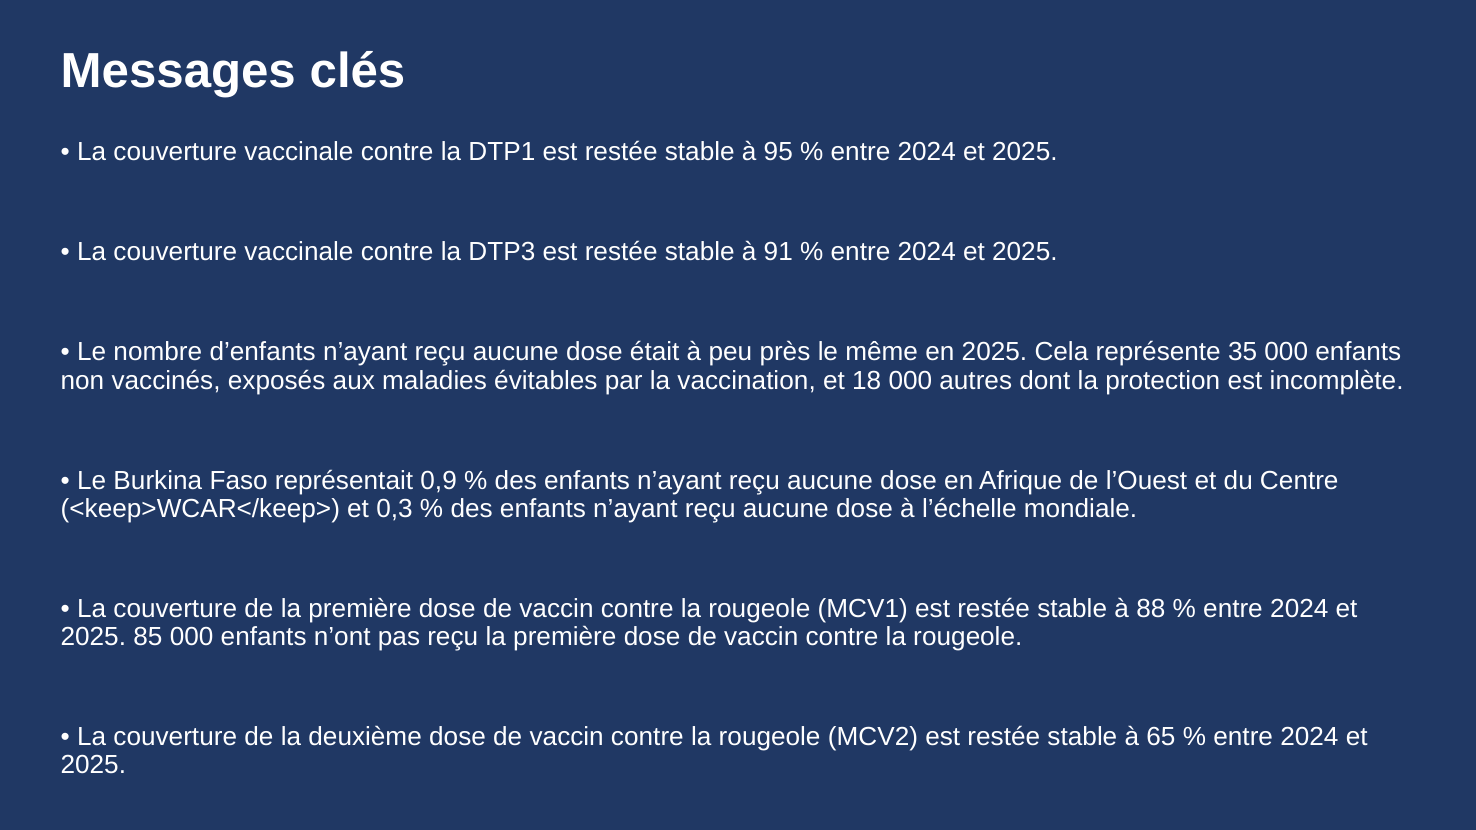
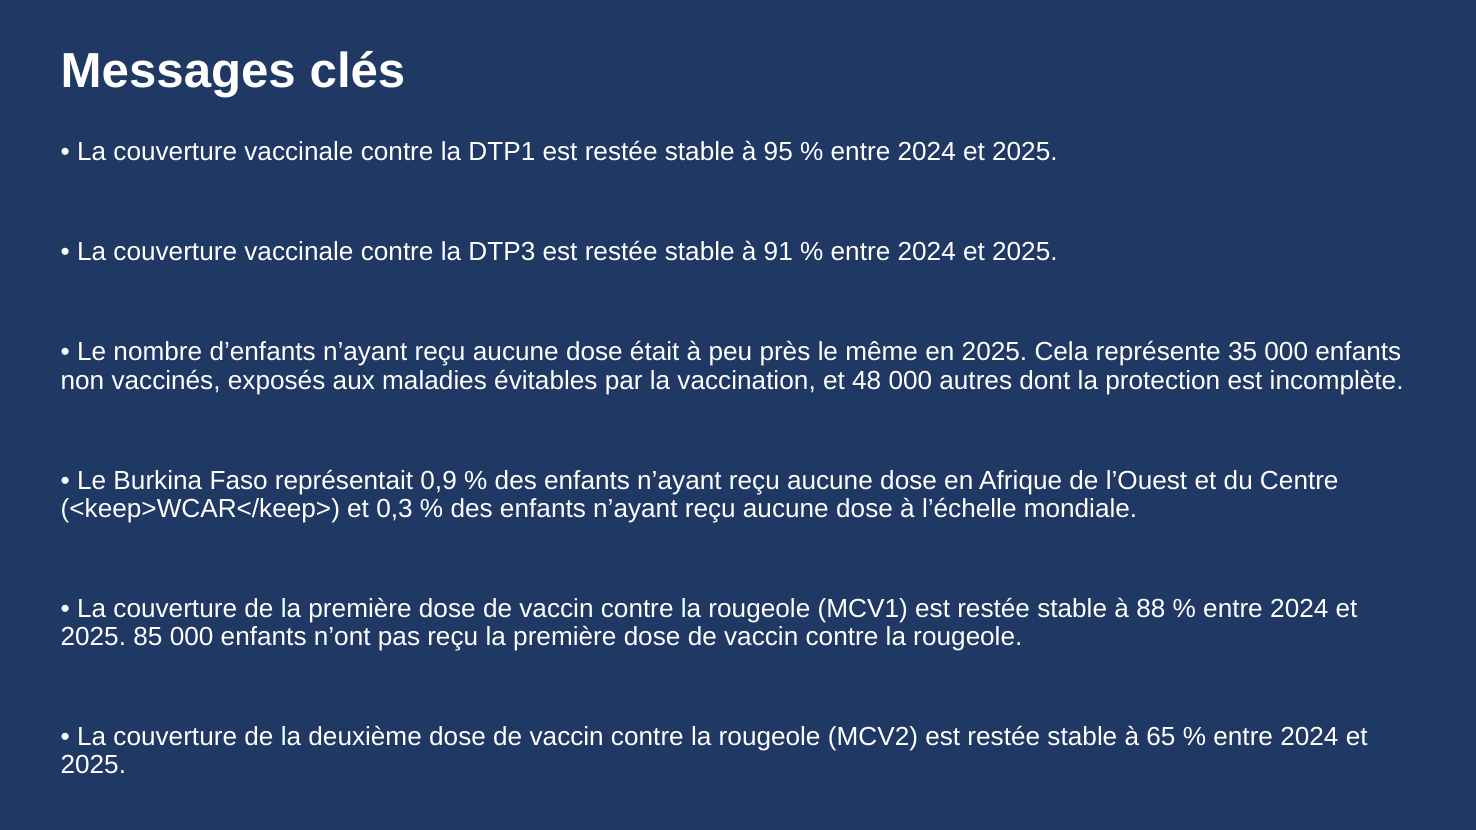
18: 18 -> 48 (867, 381)
